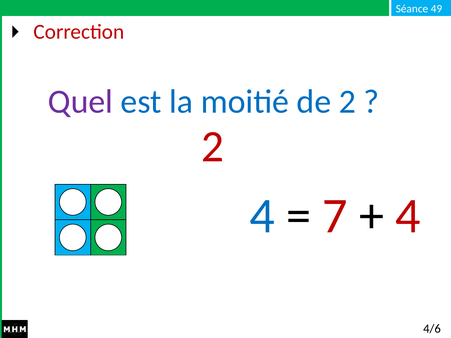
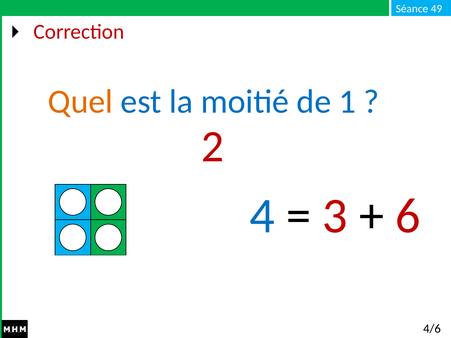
Quel colour: purple -> orange (80, 102)
de 2: 2 -> 1 (347, 102)
7: 7 -> 3 (335, 216)
4: 4 -> 6 (408, 216)
